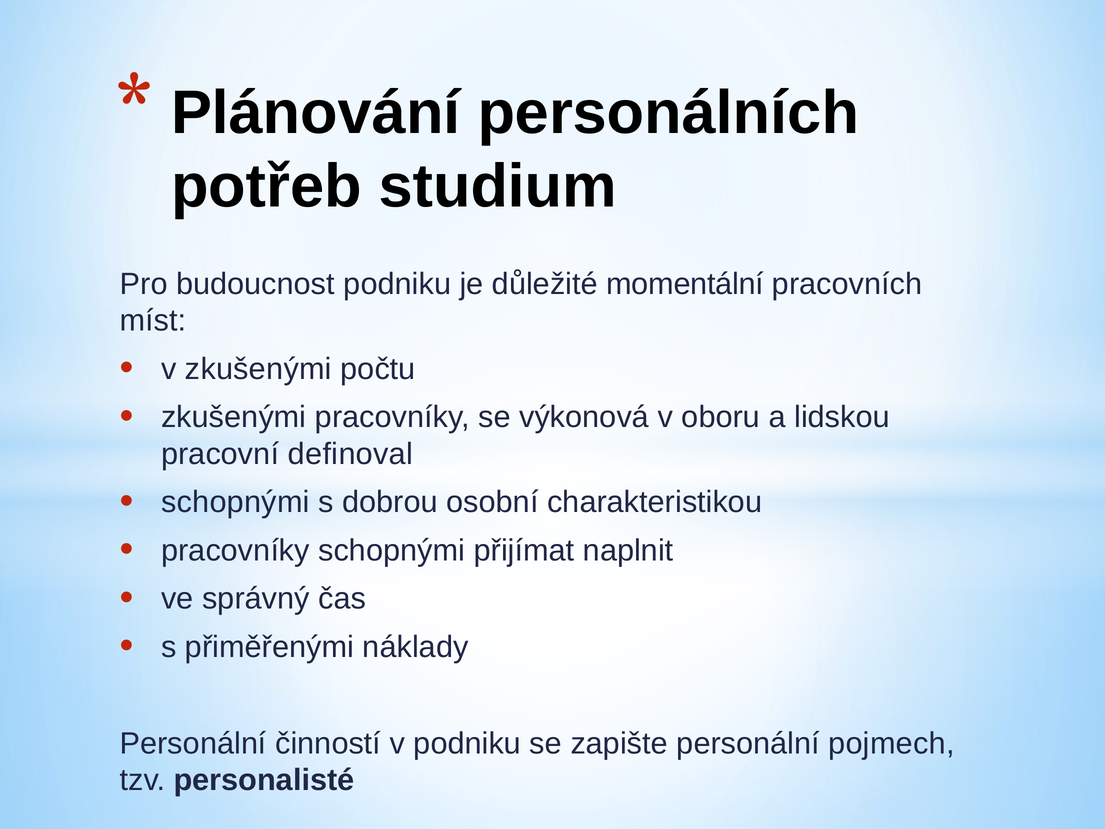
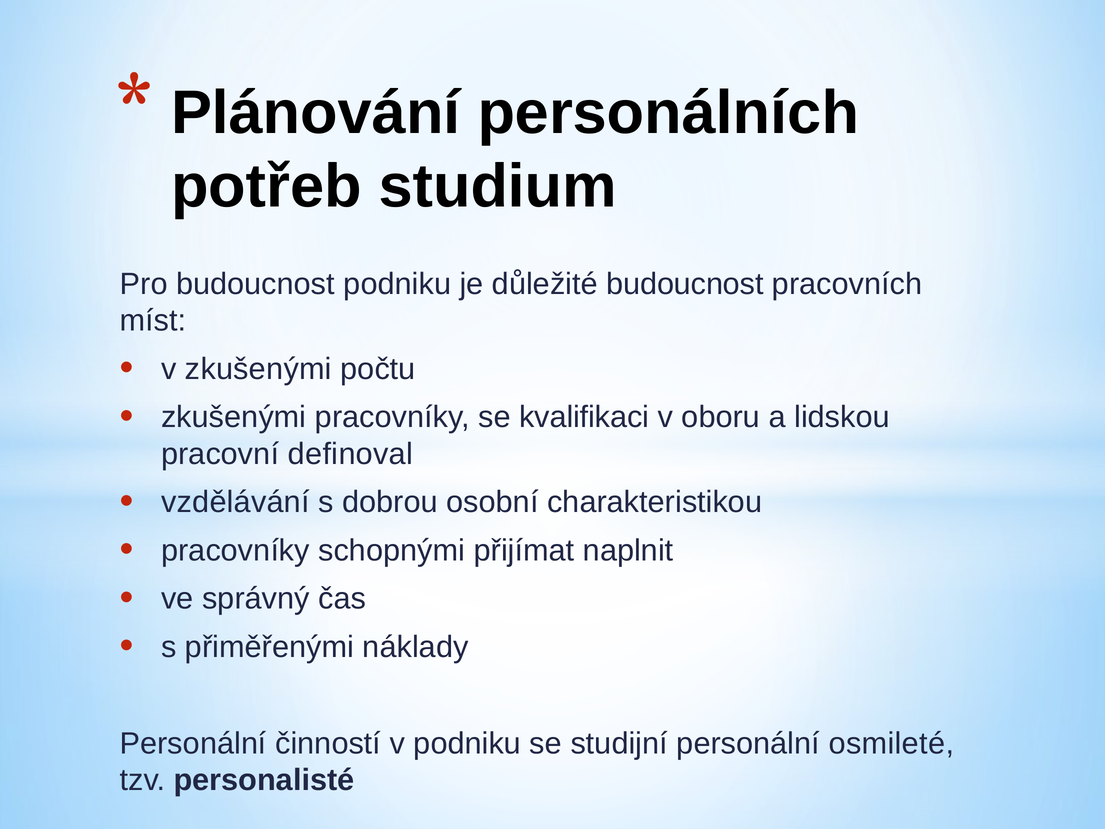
důležité momentální: momentální -> budoucnost (685, 284)
výkonová: výkonová -> kvalifikaci (584, 417)
schopnými: schopnými -> vzdělávání (235, 502)
zapište: zapište -> studijní (619, 743)
pojmech: pojmech -> osmileté (891, 743)
